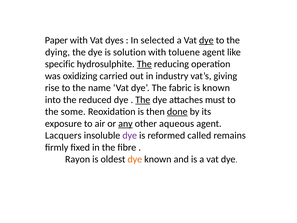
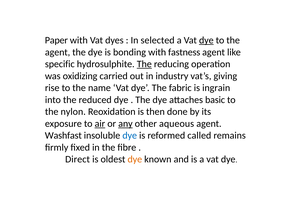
dying: dying -> agent (58, 52)
solution: solution -> bonding (130, 52)
toluene: toluene -> fastness (184, 52)
is known: known -> ingrain (216, 88)
The underline: present -> none (143, 100)
must: must -> basic (215, 100)
some: some -> nylon (73, 112)
done underline: present -> none (177, 112)
air underline: none -> present (100, 123)
Lacquers: Lacquers -> Washfast (63, 135)
dye colour: purple -> blue (130, 135)
Rayon: Rayon -> Direct (78, 159)
